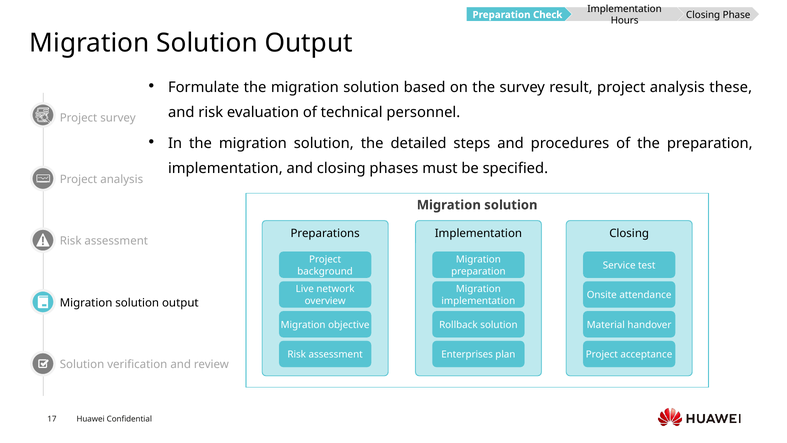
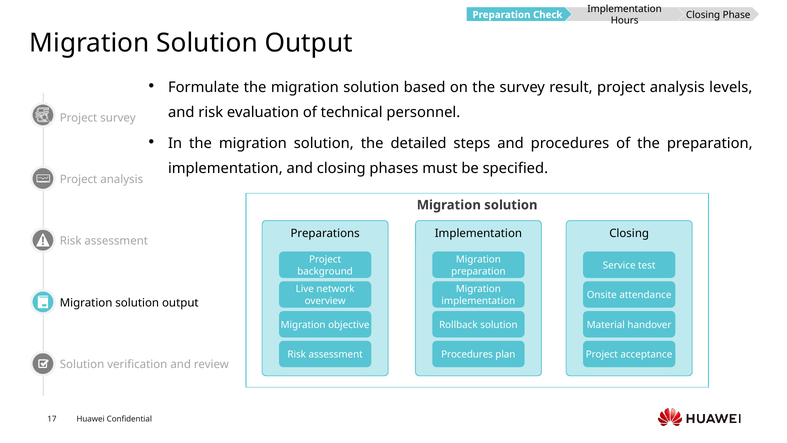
these: these -> levels (731, 87)
Enterprises: Enterprises -> Procedures (467, 354)
